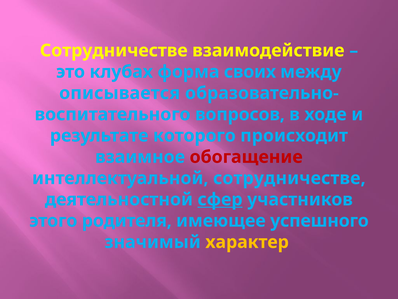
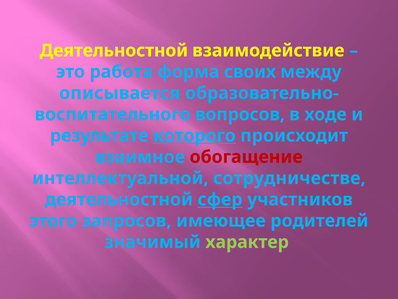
Сотрудничестве: Сотрудничестве -> Деятельностной (114, 50)
клубах: клубах -> работа (121, 72)
которого underline: none -> present (194, 135)
родителя: родителя -> запросов (127, 220)
успешного: успешного -> родителей (319, 220)
характер colour: yellow -> light green (247, 242)
